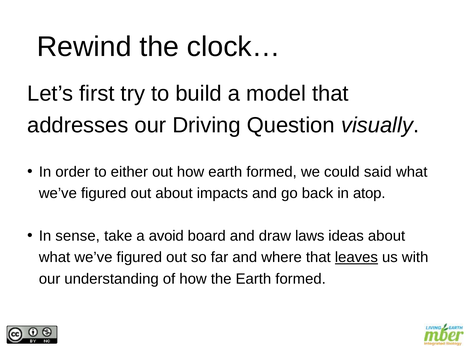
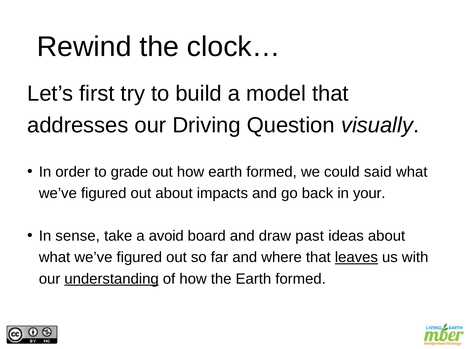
either: either -> grade (129, 172)
atop: atop -> your (369, 194)
laws: laws -> past (310, 236)
understanding underline: none -> present (112, 279)
